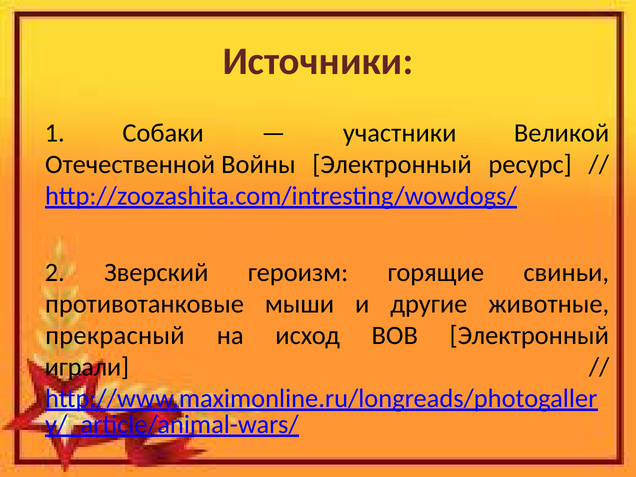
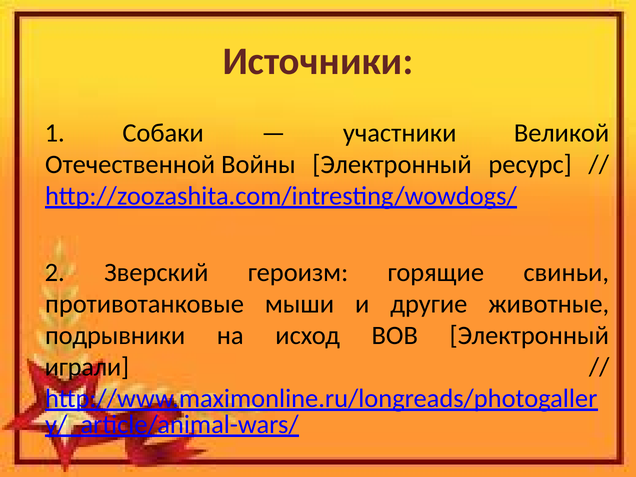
прекрасный: прекрасный -> подрывники (115, 335)
